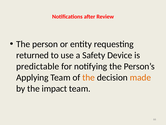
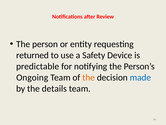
Applying: Applying -> Ongoing (32, 77)
made colour: orange -> blue (140, 77)
impact: impact -> details (54, 88)
